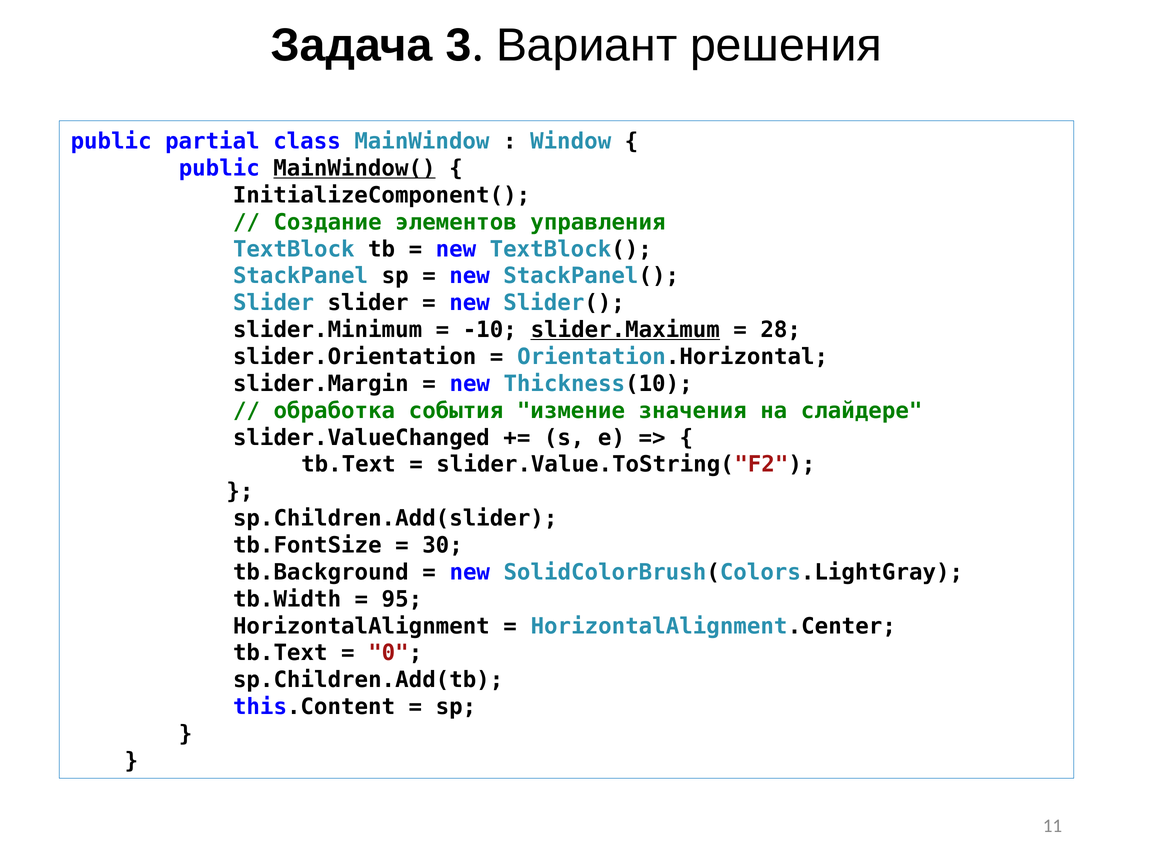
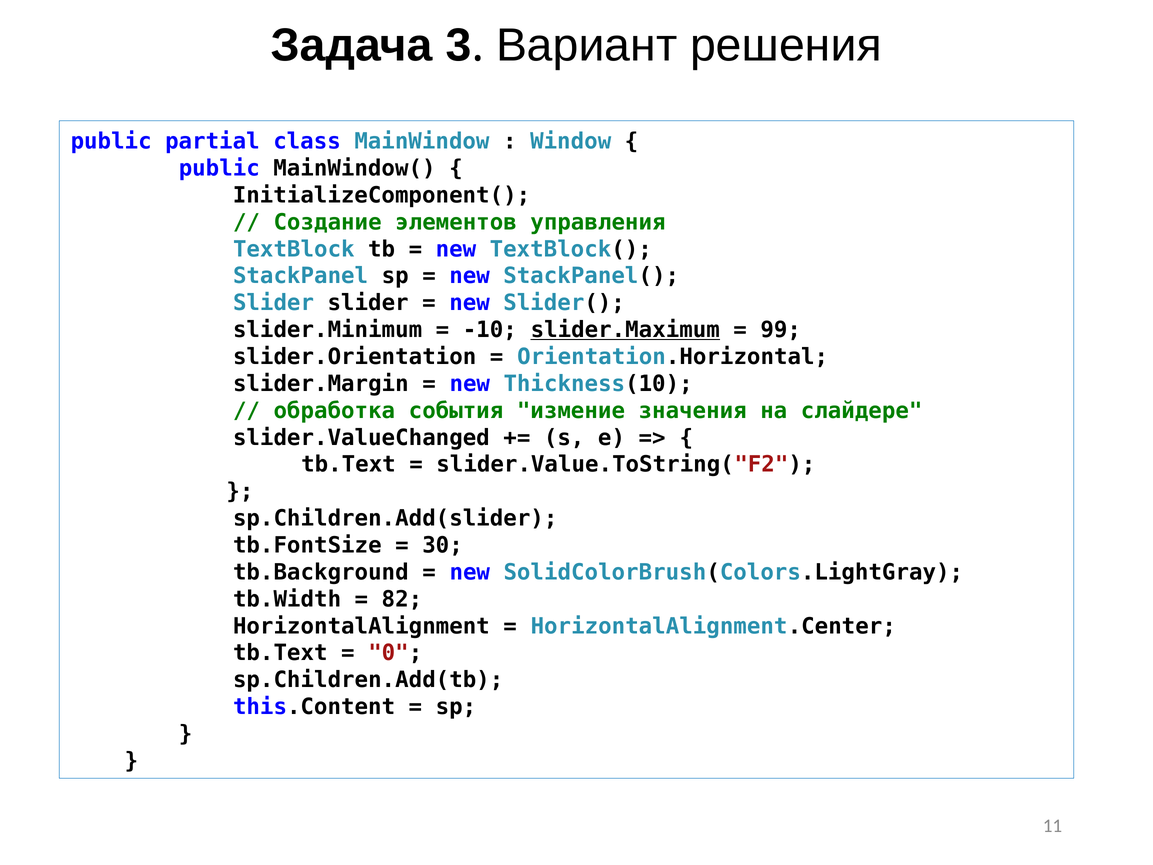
MainWindow( underline: present -> none (354, 168)
28: 28 -> 99 (781, 330)
95: 95 -> 82 (402, 599)
